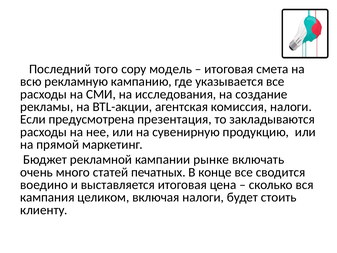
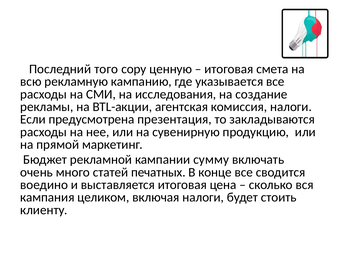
модель: модель -> ценную (171, 69)
рынке: рынке -> сумму (211, 159)
